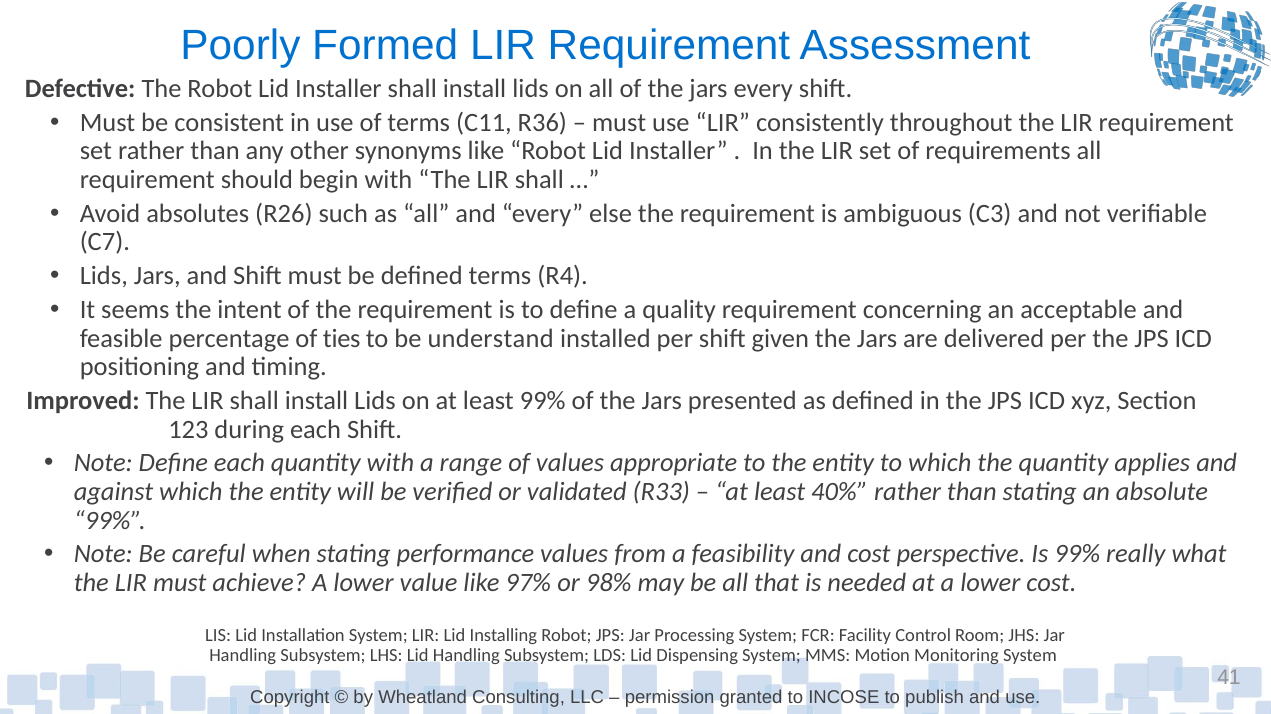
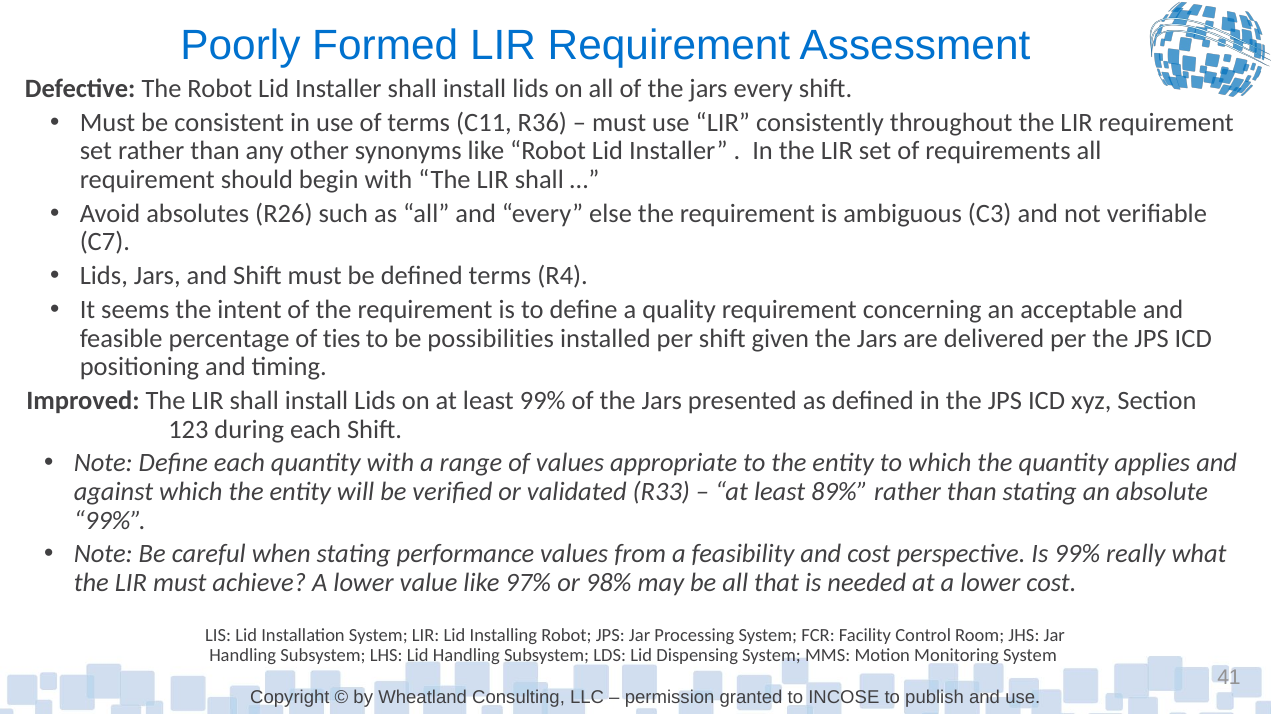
understand: understand -> possibilities (491, 339)
40%: 40% -> 89% (840, 492)
